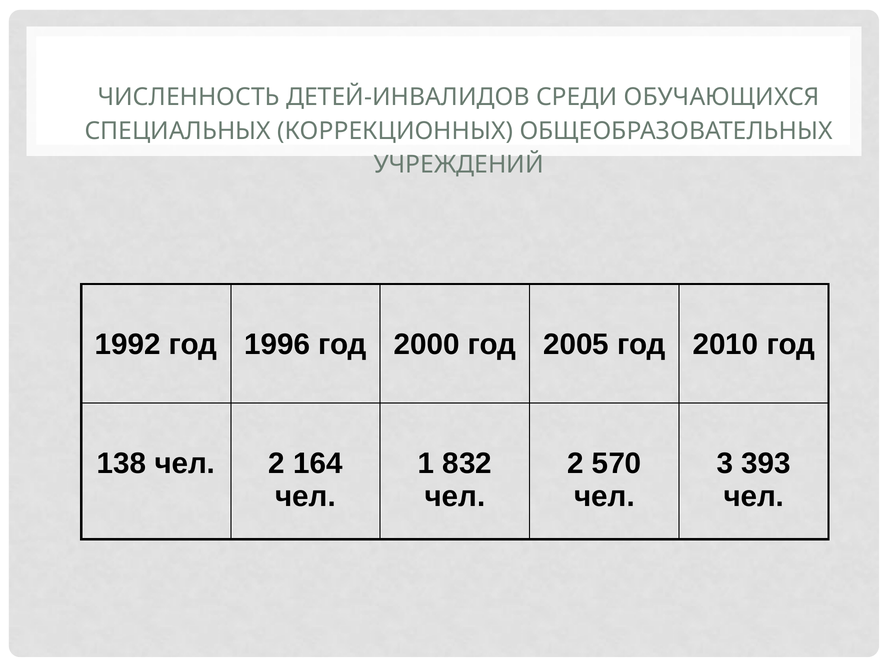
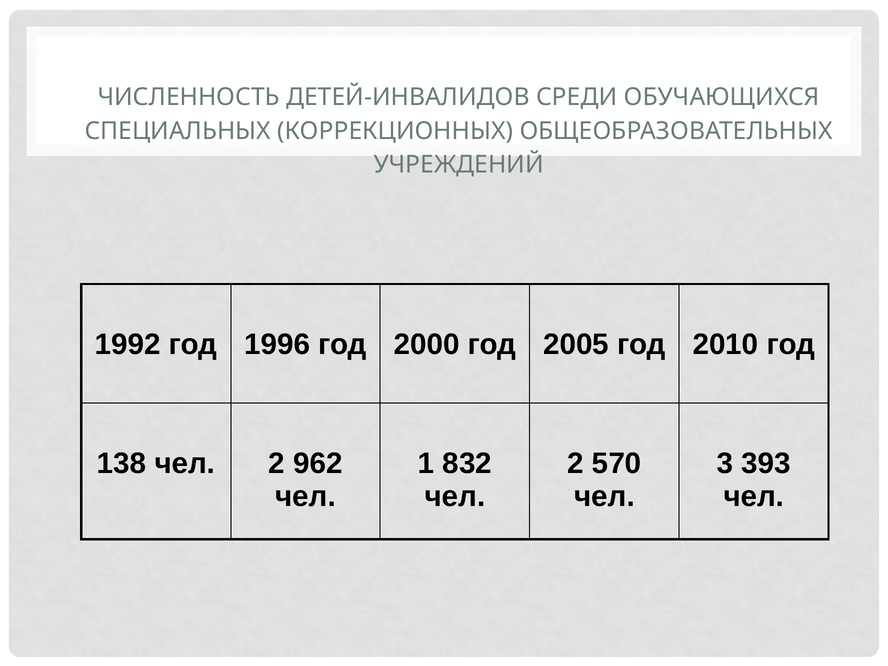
164: 164 -> 962 (318, 463)
